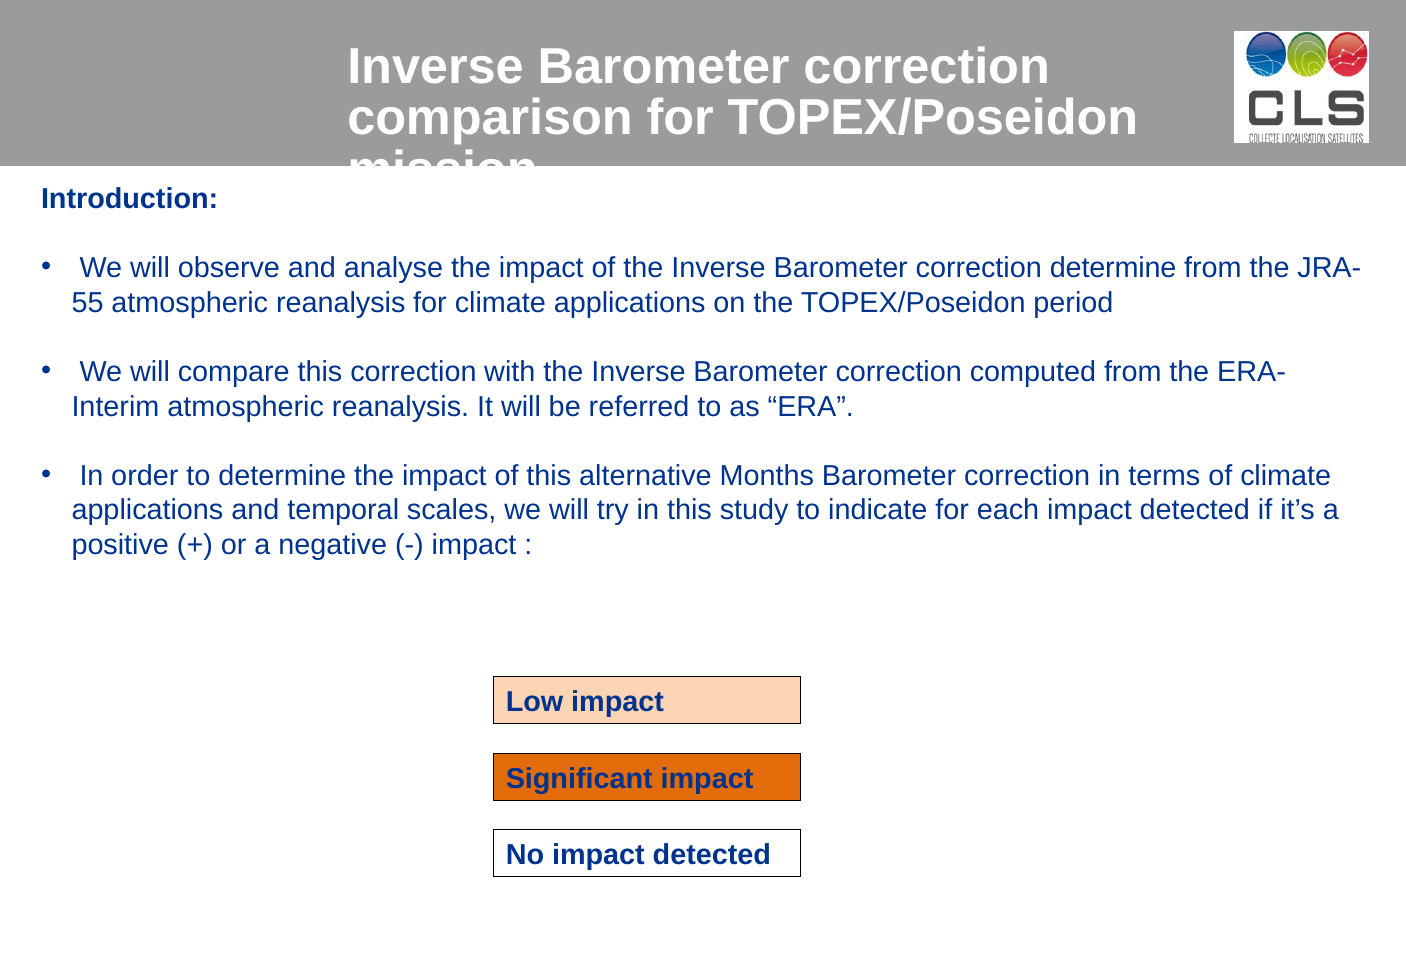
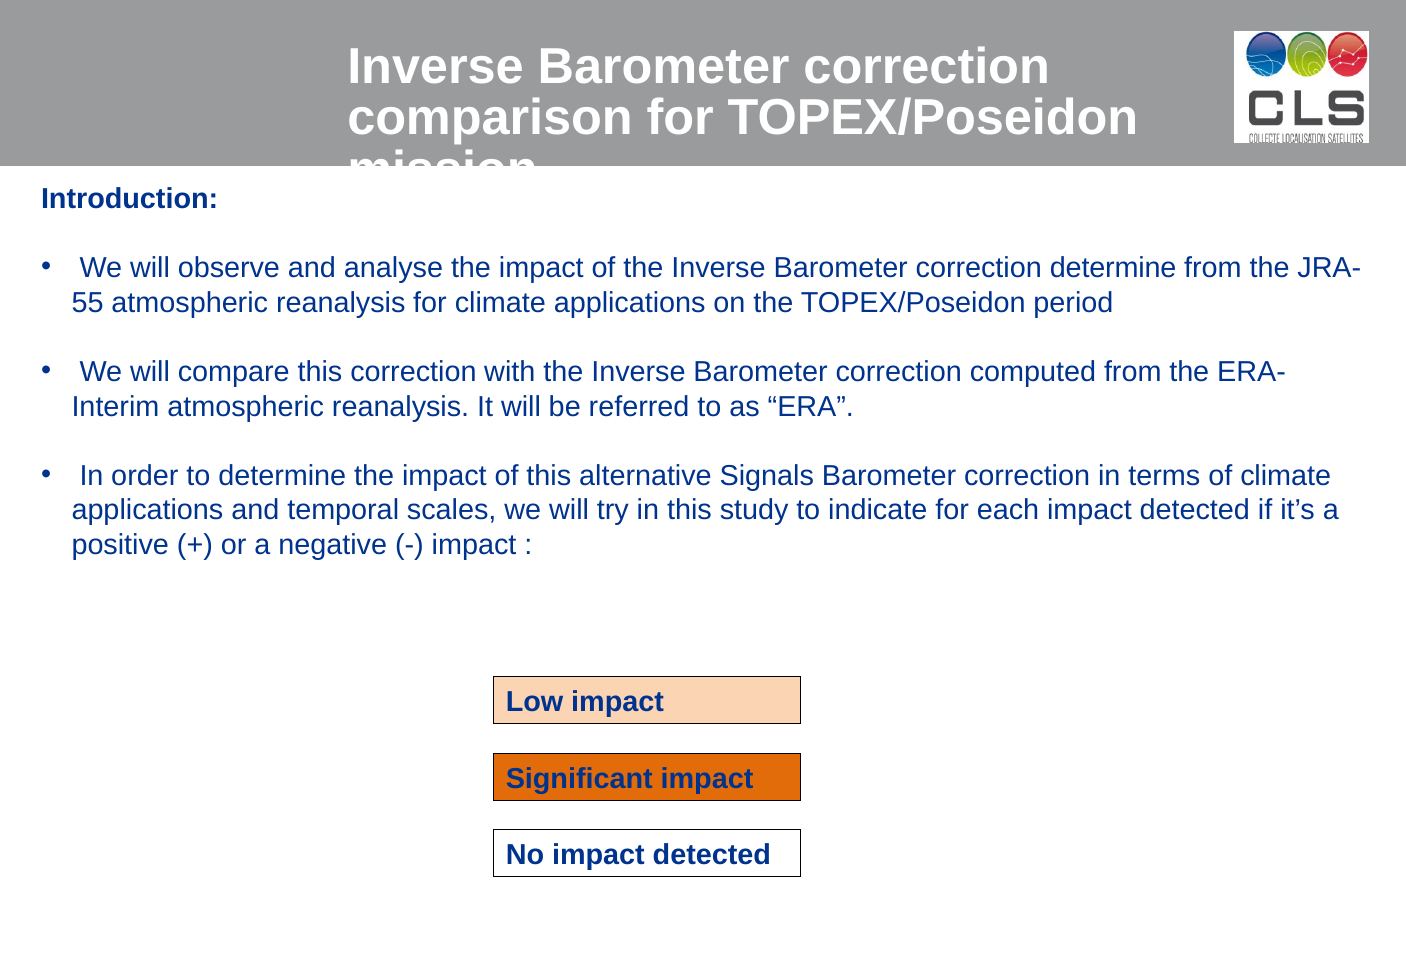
Months: Months -> Signals (767, 475)
